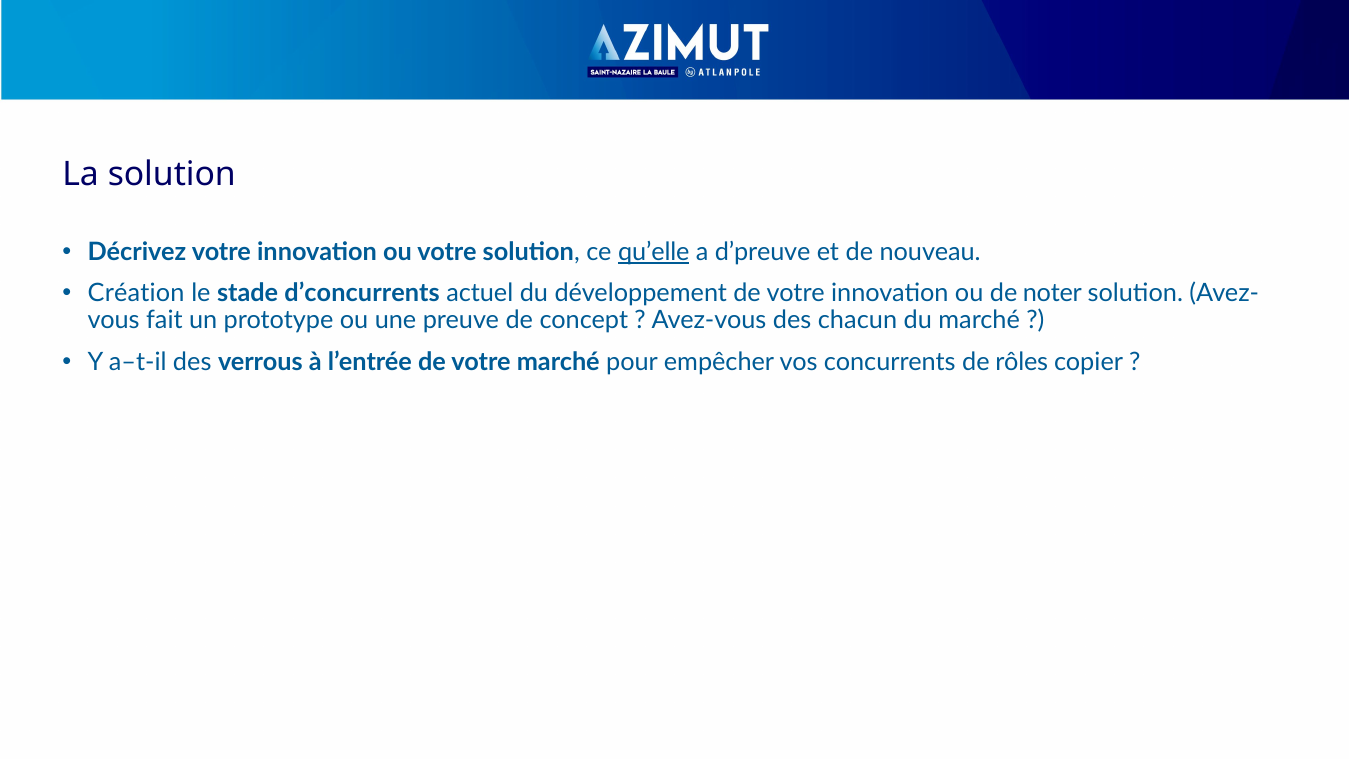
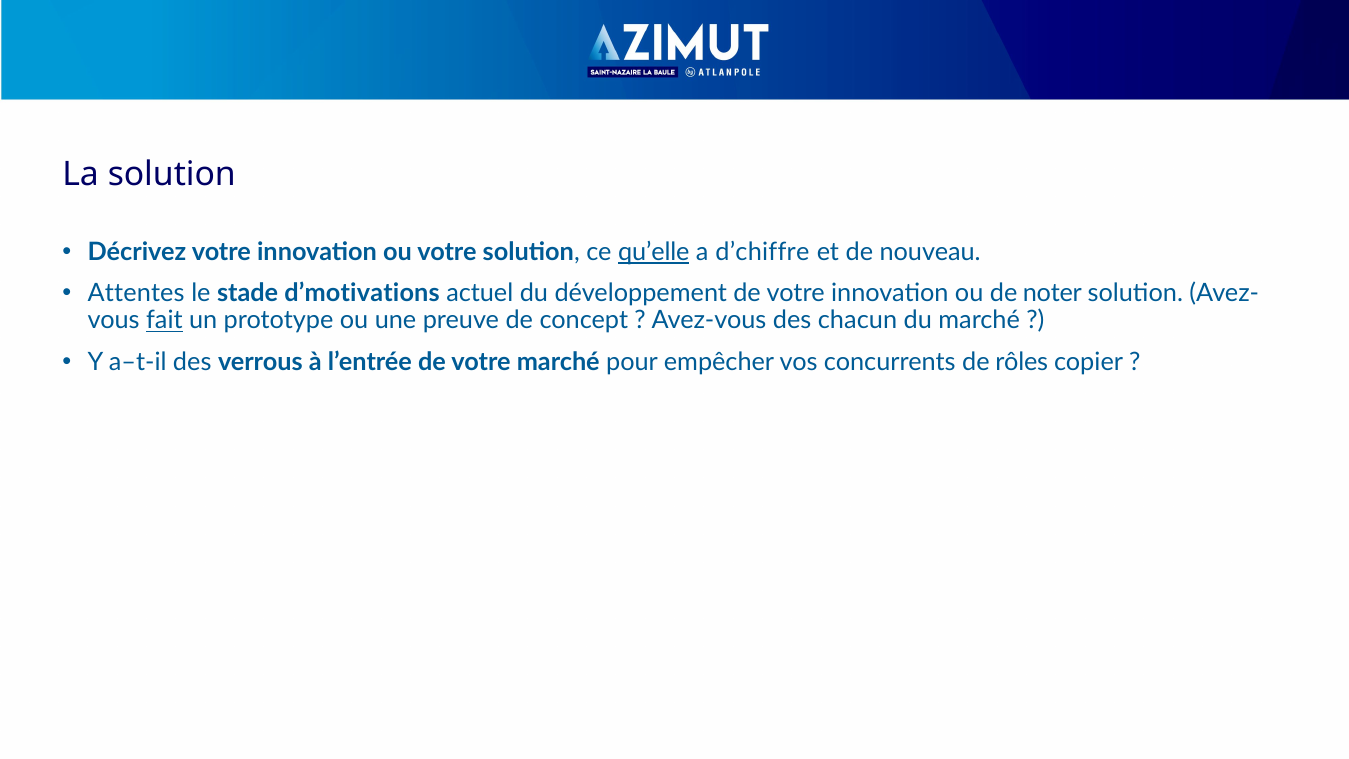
d’preuve: d’preuve -> d’chiffre (762, 252)
Création: Création -> Attentes (136, 293)
d’concurrents: d’concurrents -> d’motivations (362, 293)
fait underline: none -> present (164, 321)
